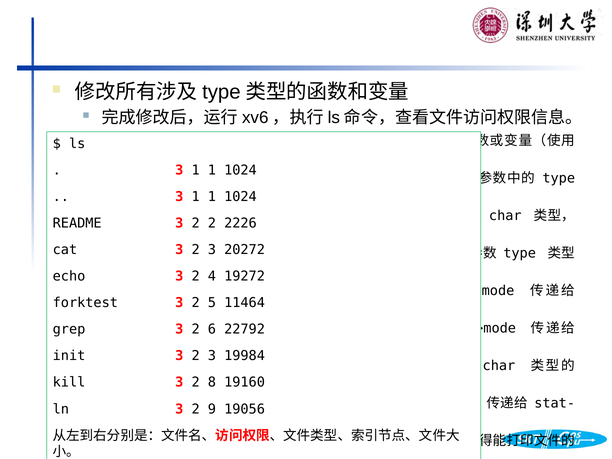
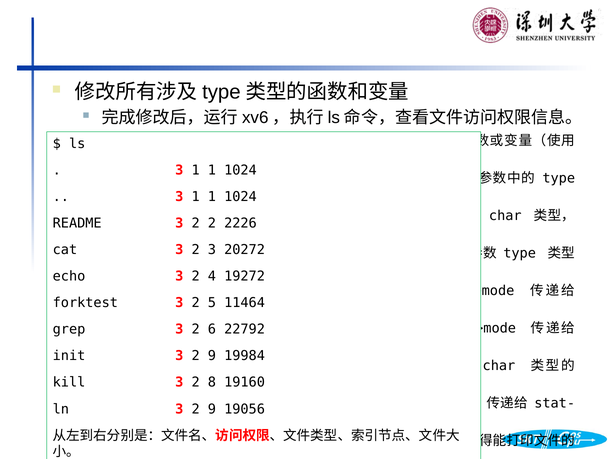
init 3 2 3: 3 -> 9 (212, 356)
